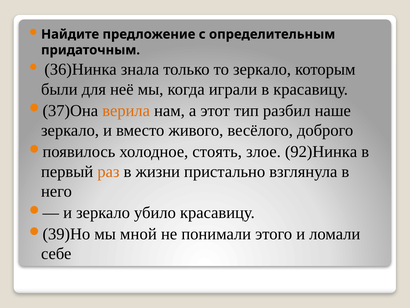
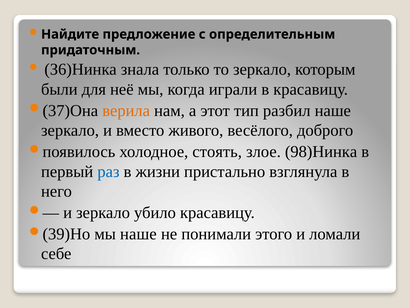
92)Нинка: 92)Нинка -> 98)Нинка (321, 151)
раз colour: orange -> blue (108, 171)
мы мной: мной -> наше (138, 234)
